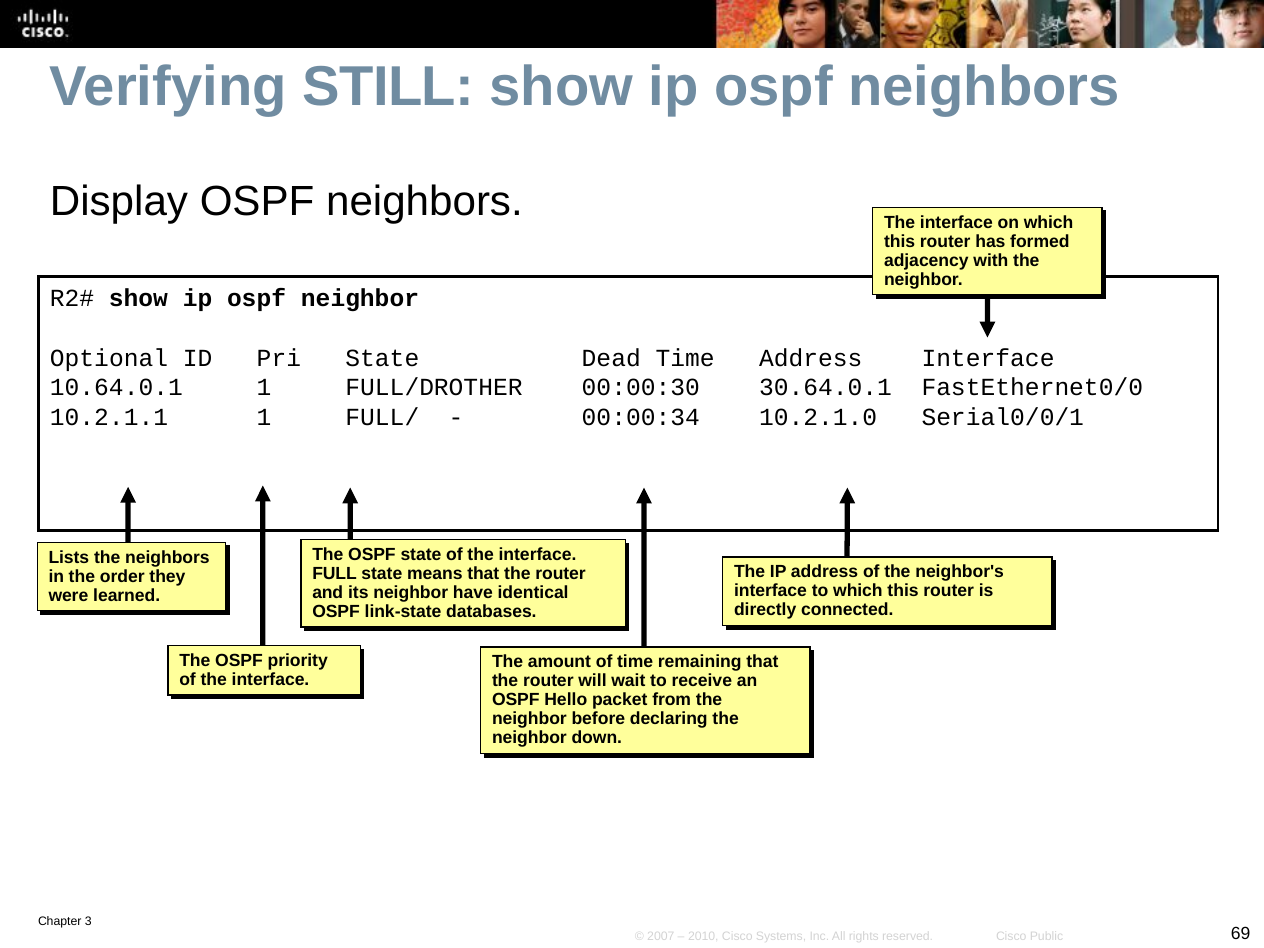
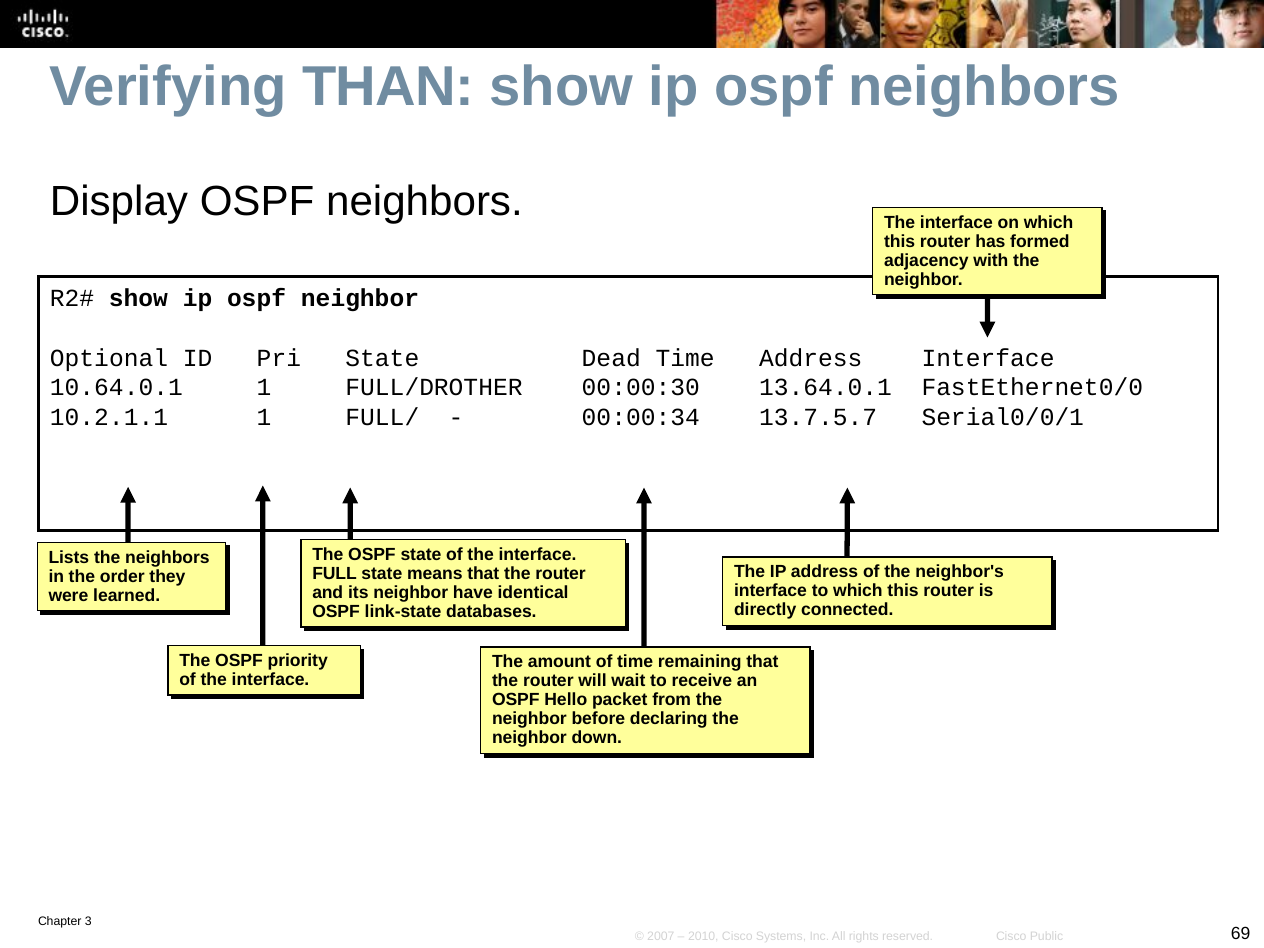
STILL: STILL -> THAN (388, 87)
30.64.0.1: 30.64.0.1 -> 13.64.0.1 (825, 387)
10.2.1.0: 10.2.1.0 -> 13.7.5.7 (818, 417)
